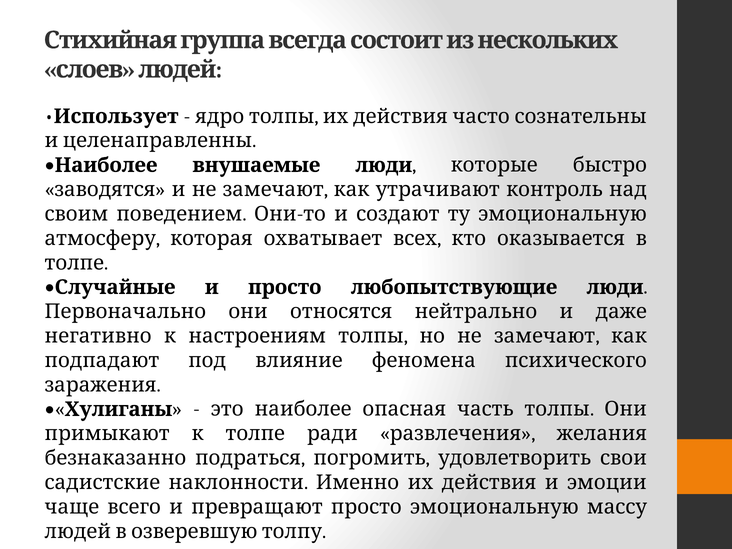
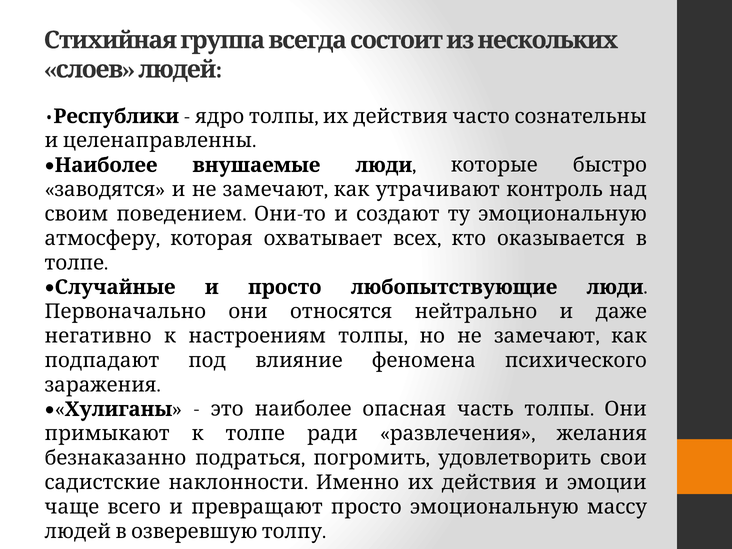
Использует: Использует -> Республики (116, 116)
